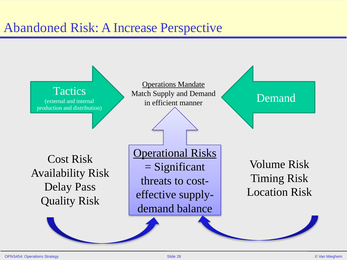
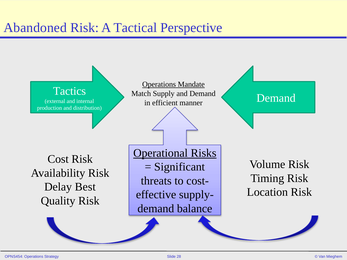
Increase: Increase -> Tactical (135, 28)
Pass: Pass -> Best (85, 187)
